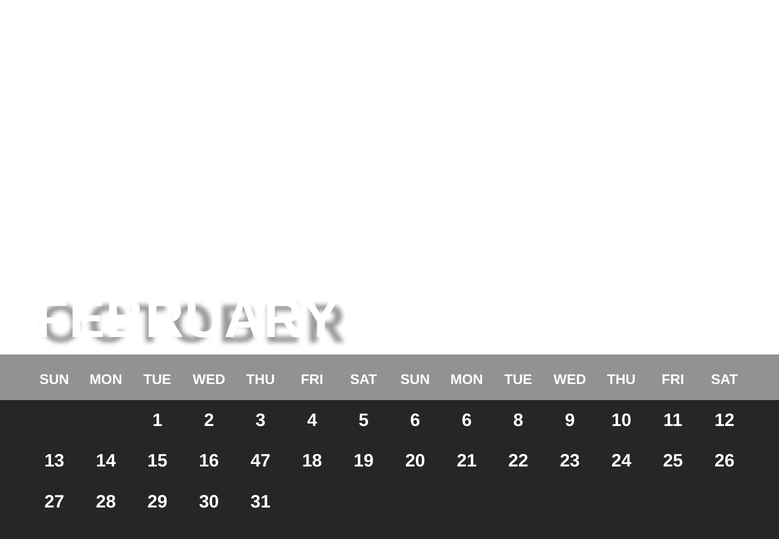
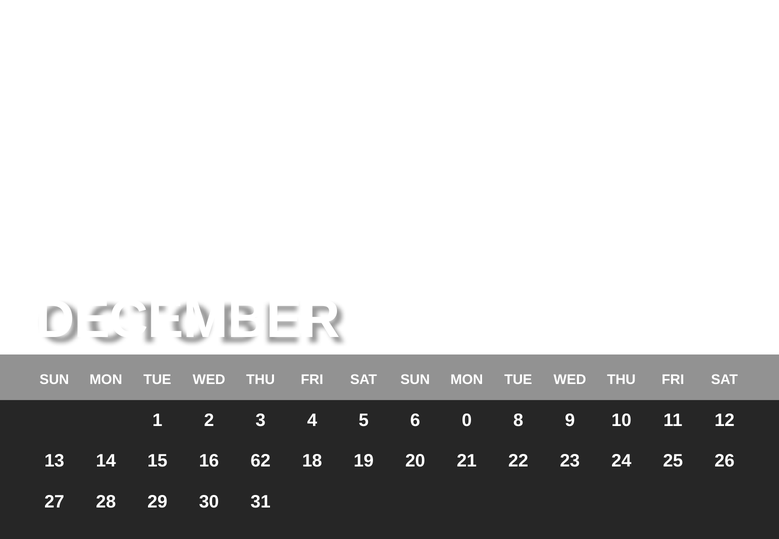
FEBRUARY: FEBRUARY -> DECEMBER (188, 320)
6 6: 6 -> 0 (467, 421)
47: 47 -> 62 (261, 461)
